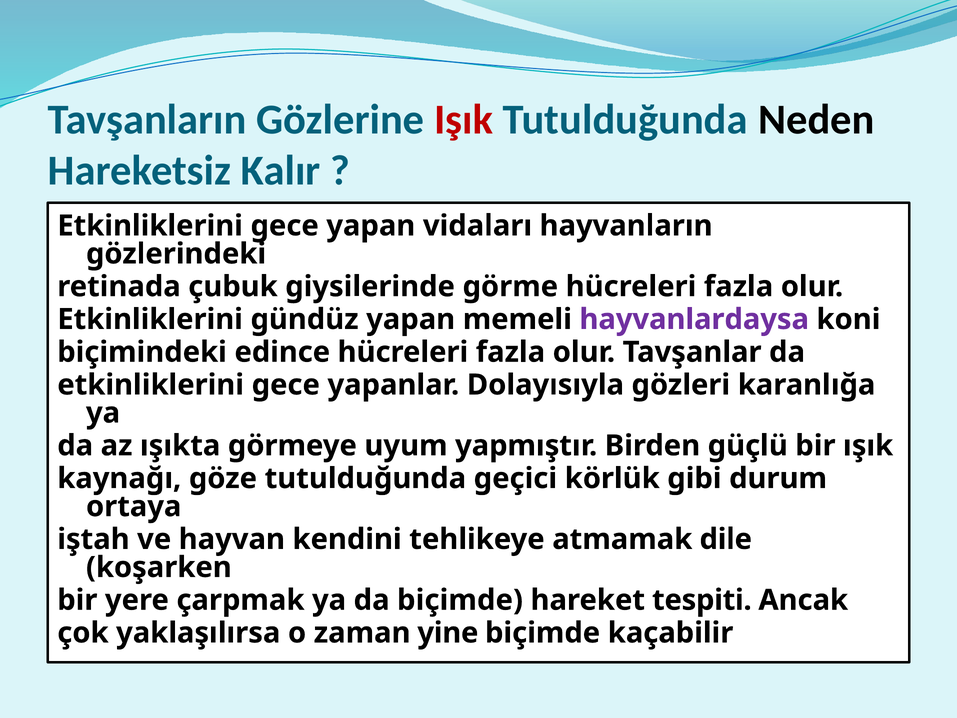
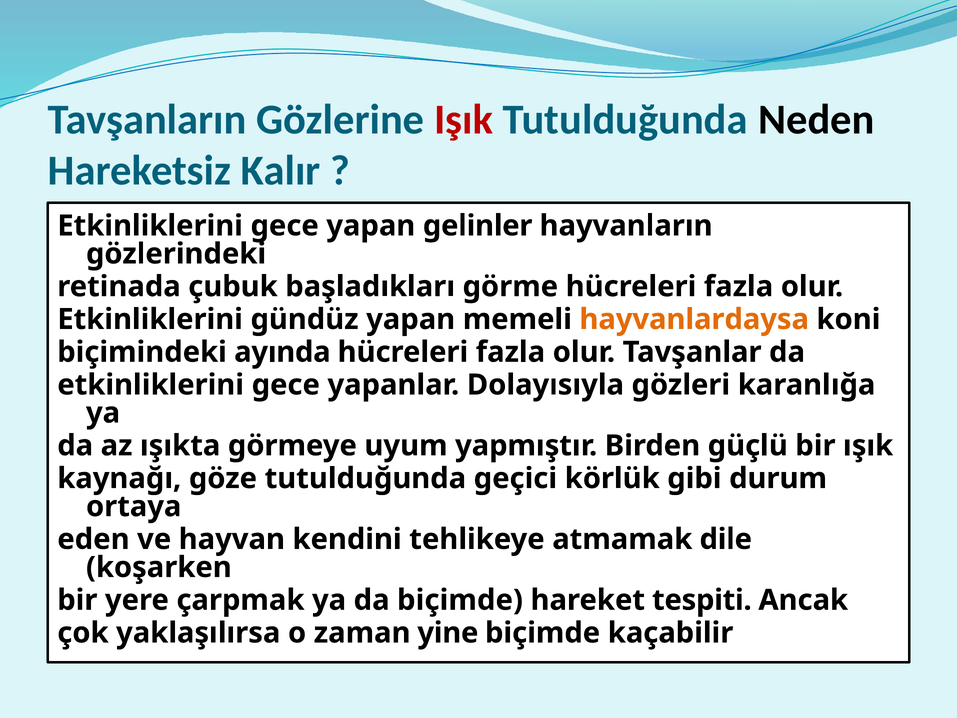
vidaları: vidaları -> gelinler (478, 226)
giysilerinde: giysilerinde -> başladıkları (370, 286)
hayvanlardaysa colour: purple -> orange (694, 319)
edince: edince -> ayında (282, 352)
iştah: iştah -> eden (93, 539)
